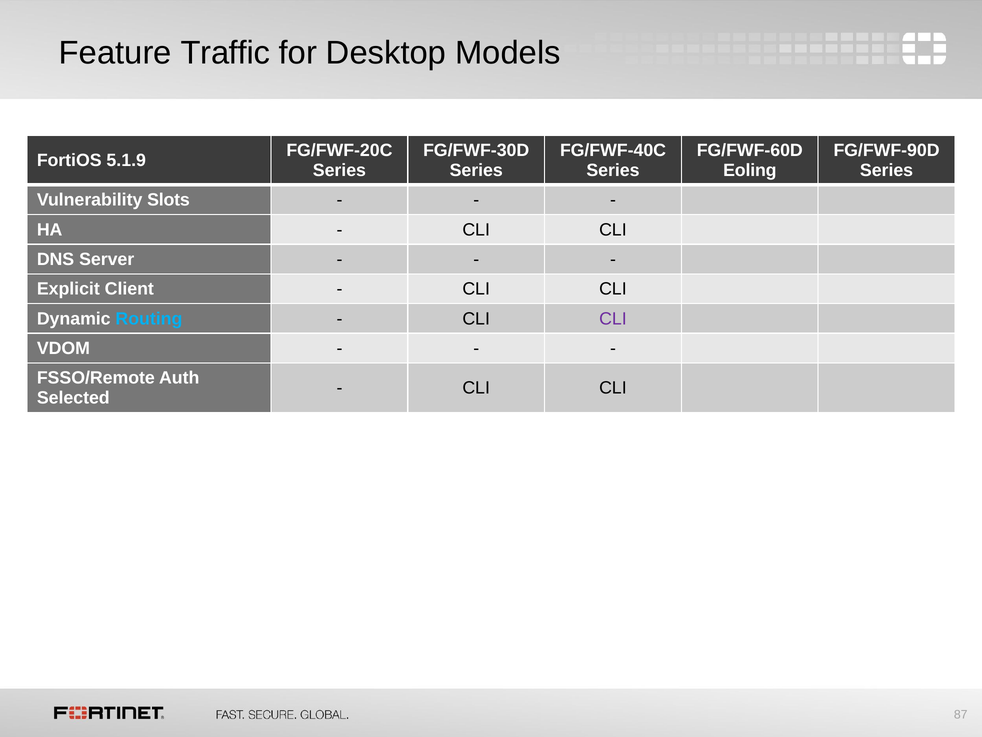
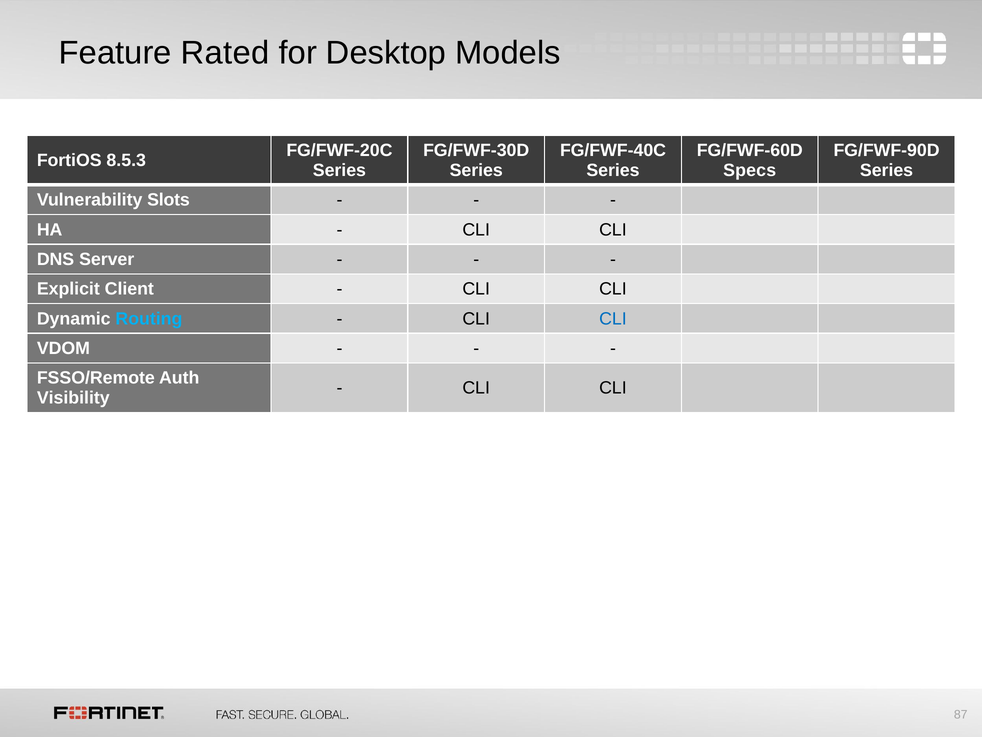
Traffic: Traffic -> Rated (225, 53)
5.1.9: 5.1.9 -> 8.5.3 (126, 160)
Eoling: Eoling -> Specs (750, 170)
CLI colour: purple -> blue (613, 318)
Selected: Selected -> Visibility (73, 398)
